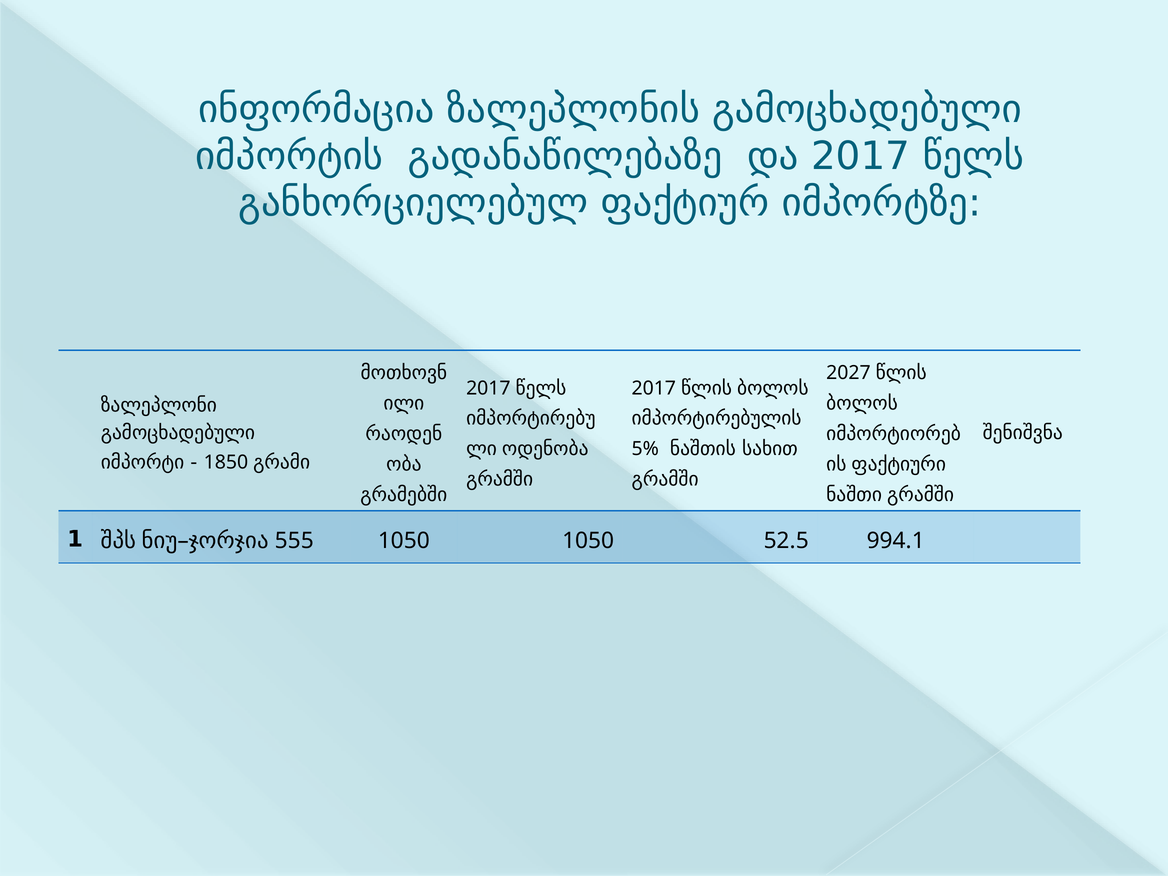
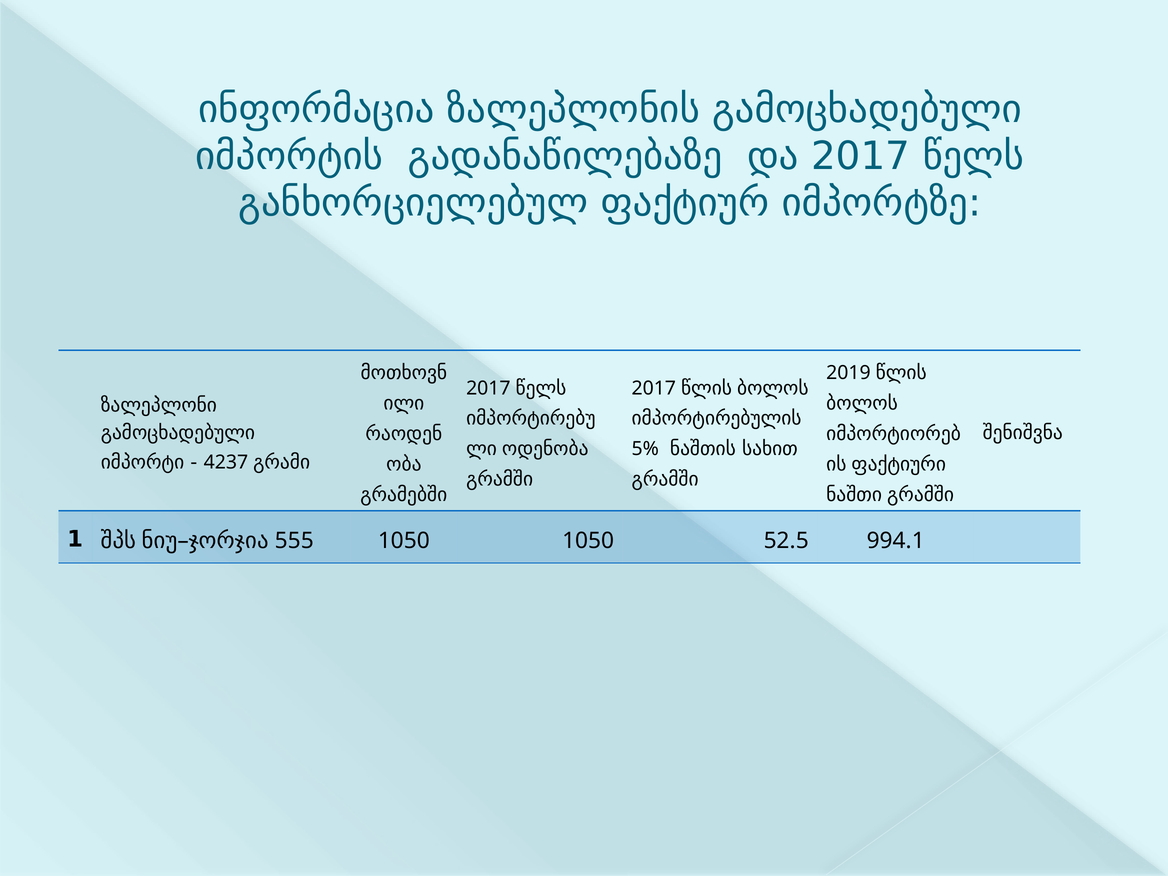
2027: 2027 -> 2019 (848, 373)
1850: 1850 -> 4237 (226, 462)
